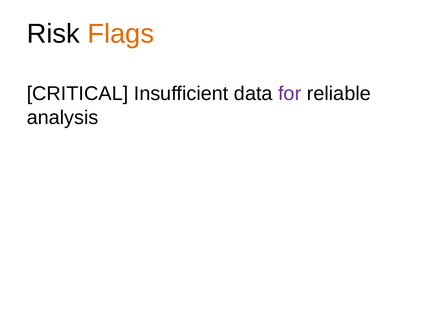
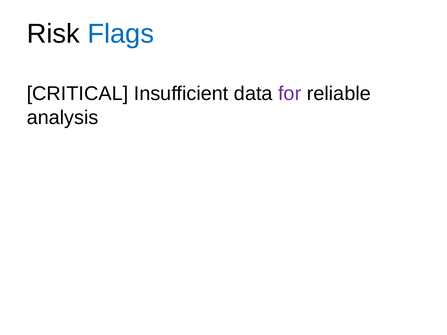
Flags colour: orange -> blue (121, 34)
